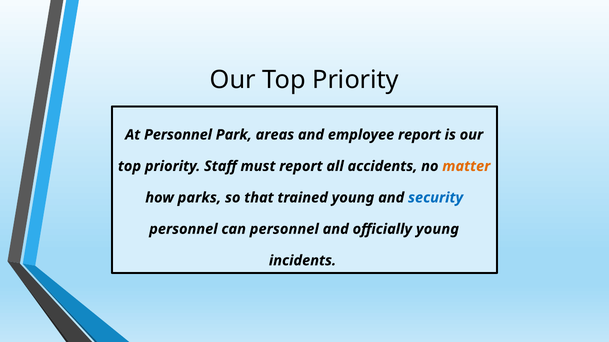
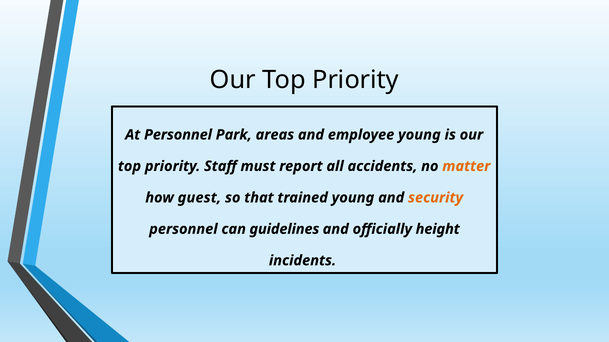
employee report: report -> young (419, 135)
parks: parks -> guest (199, 198)
security colour: blue -> orange (436, 198)
can personnel: personnel -> guidelines (284, 229)
officially young: young -> height (438, 229)
